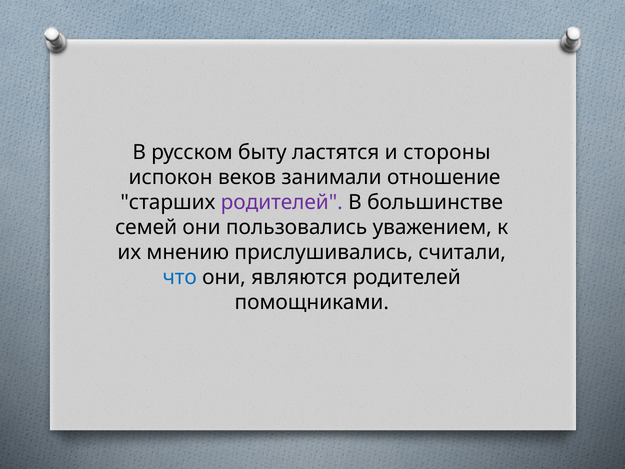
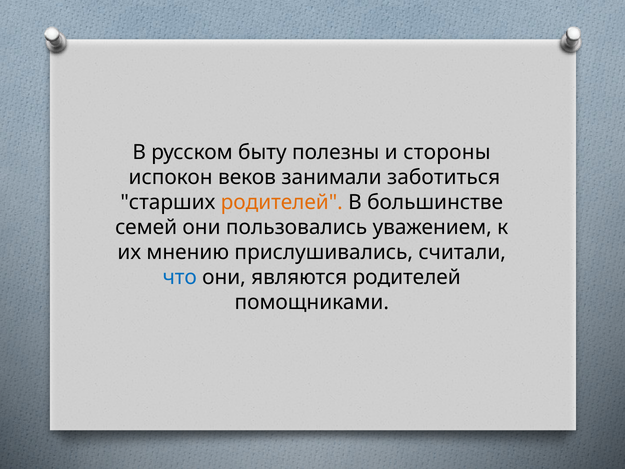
ластятся: ластятся -> полезны (336, 152)
отношение: отношение -> заботиться (444, 177)
родителей colour: purple -> orange (282, 202)
